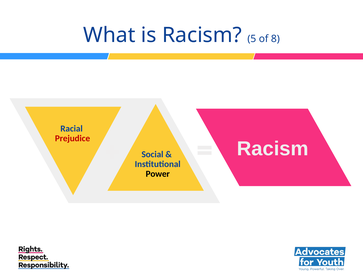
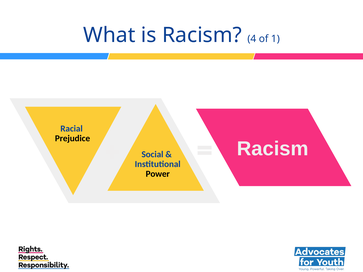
5: 5 -> 4 (252, 39)
8: 8 -> 1 (275, 39)
Prejudice colour: red -> black (73, 139)
